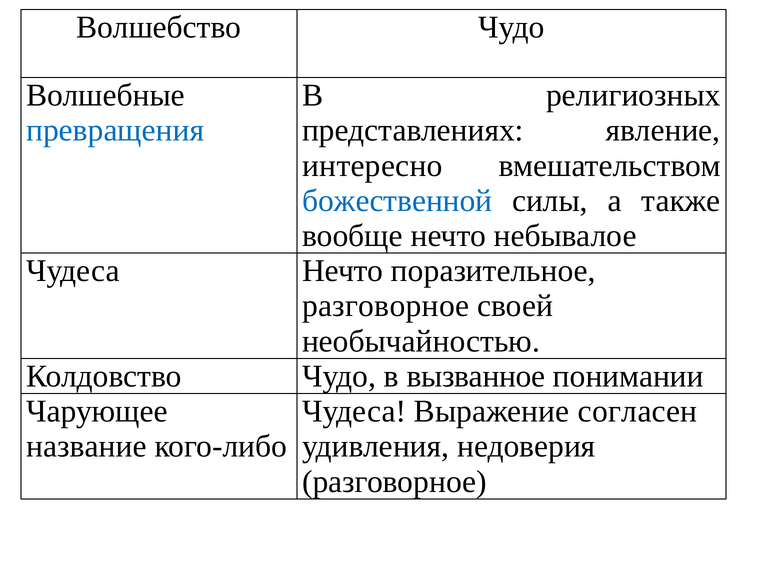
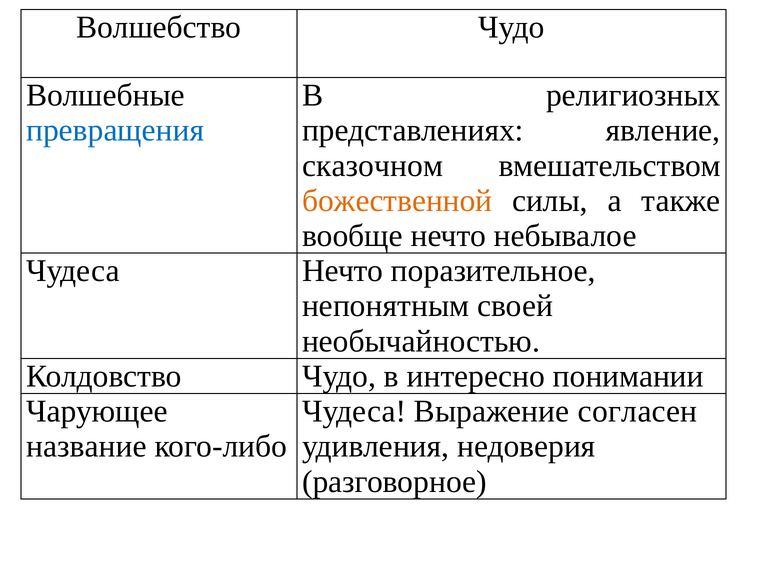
интересно: интересно -> сказочном (373, 165)
божественной colour: blue -> orange (397, 200)
разговорное: разговорное -> непонятным (386, 306)
вызванное: вызванное -> интересно (476, 376)
